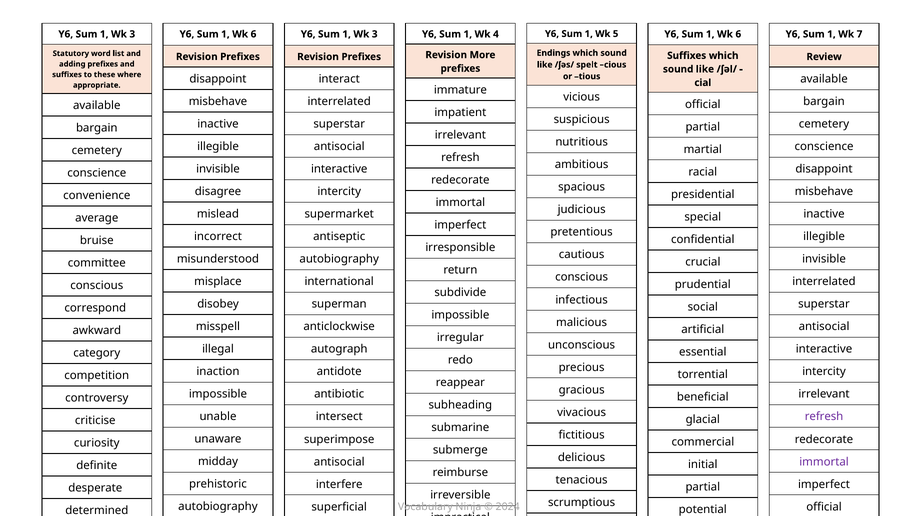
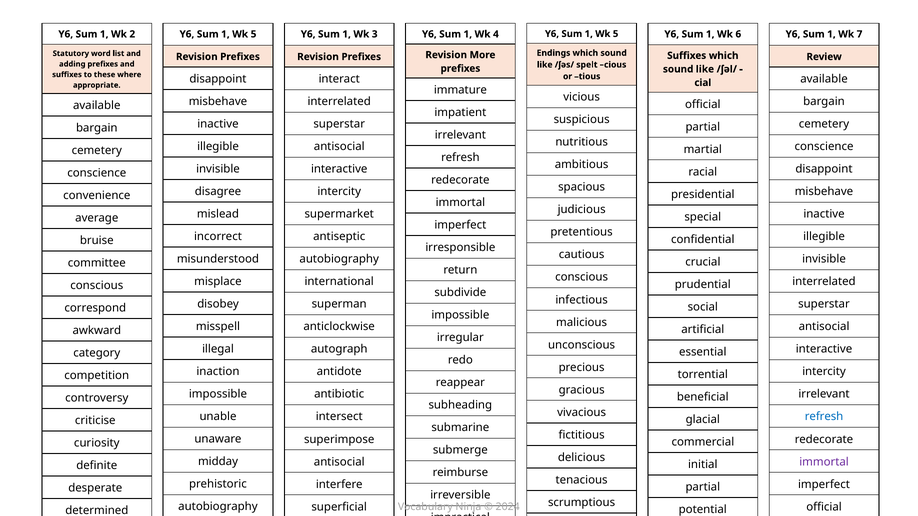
3: 3 -> 2 (132, 34)
6: 6 -> 5 (254, 34)
refresh colour: purple -> blue (824, 417)
